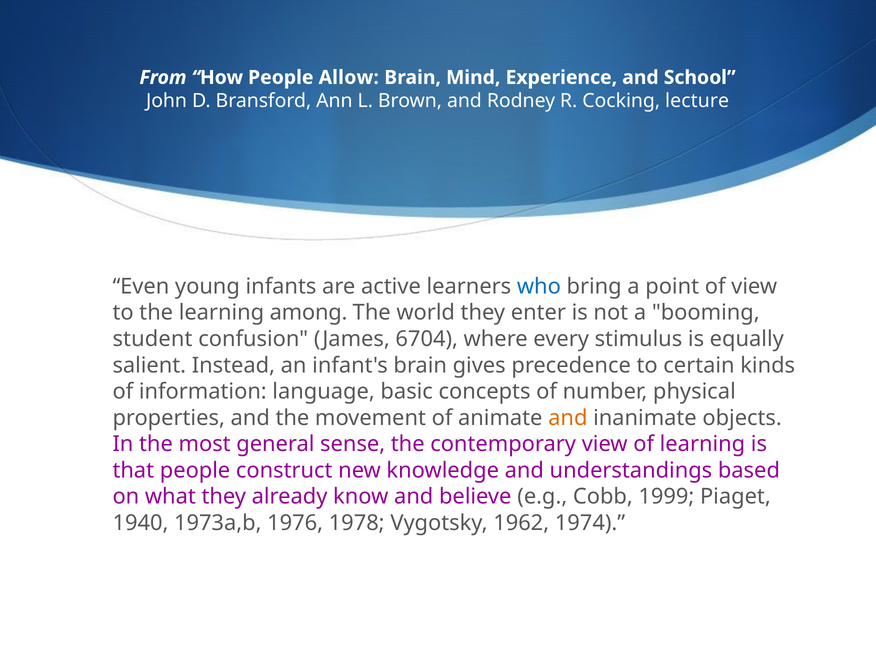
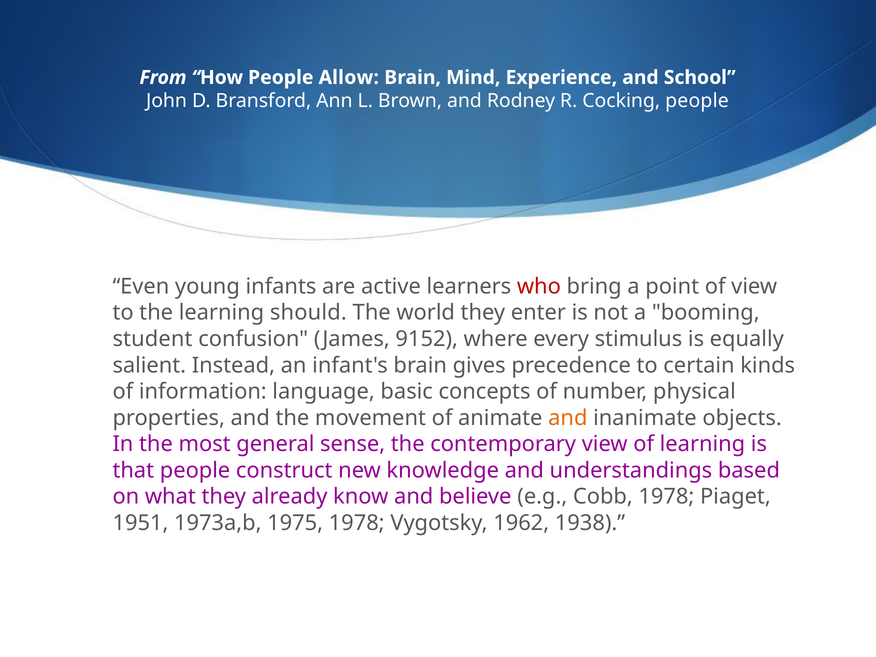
Cocking lecture: lecture -> people (697, 101)
who colour: blue -> red (539, 286)
among: among -> should (308, 313)
6704: 6704 -> 9152 (427, 339)
Cobb 1999: 1999 -> 1978 (666, 497)
1940: 1940 -> 1951 (140, 523)
1976: 1976 -> 1975 (295, 523)
1974: 1974 -> 1938 (590, 523)
